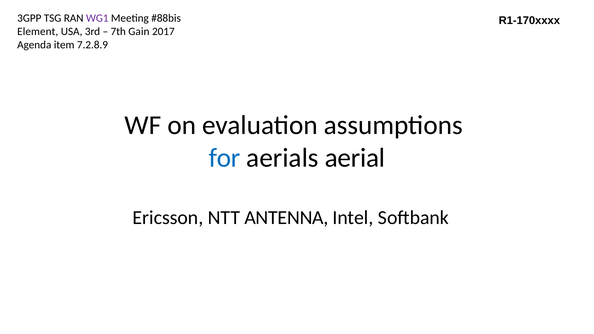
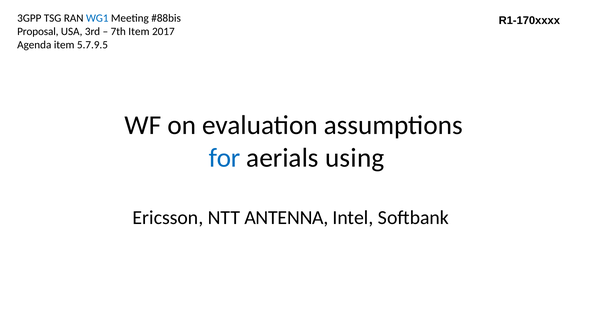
WG1 colour: purple -> blue (97, 18)
Element: Element -> Proposal (38, 32)
7th Gain: Gain -> Item (139, 32)
7.2.8.9: 7.2.8.9 -> 5.7.9.5 (92, 45)
aerial: aerial -> using (355, 158)
